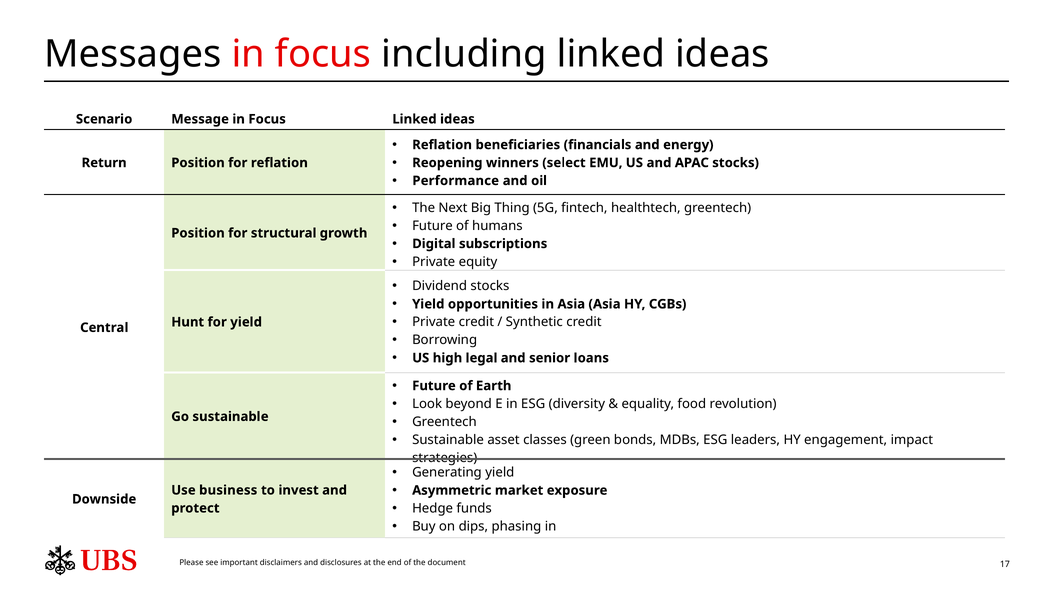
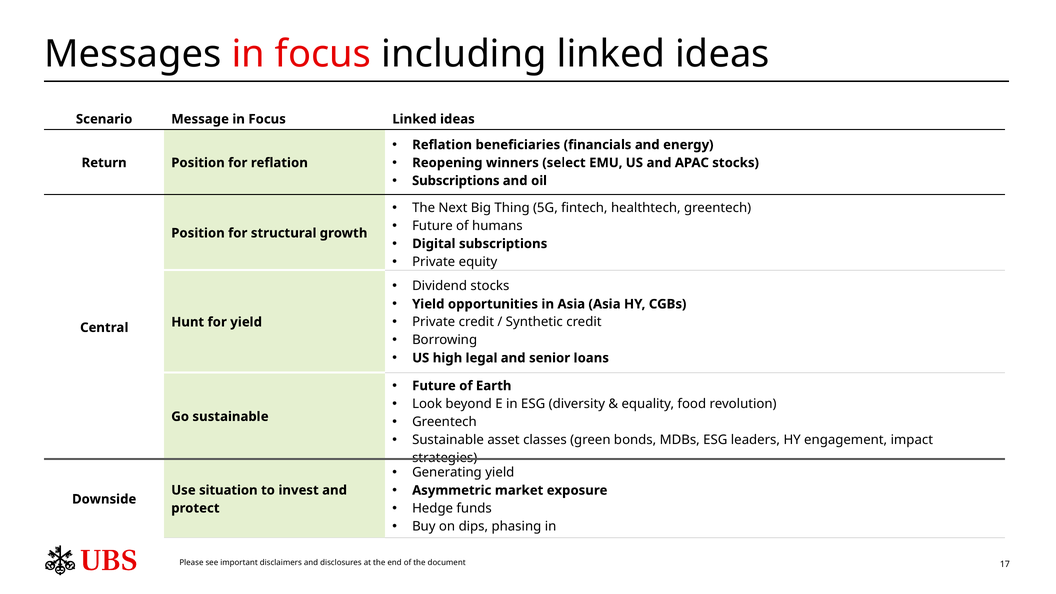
Performance: Performance -> Subscriptions (456, 181)
business: business -> situation (228, 490)
